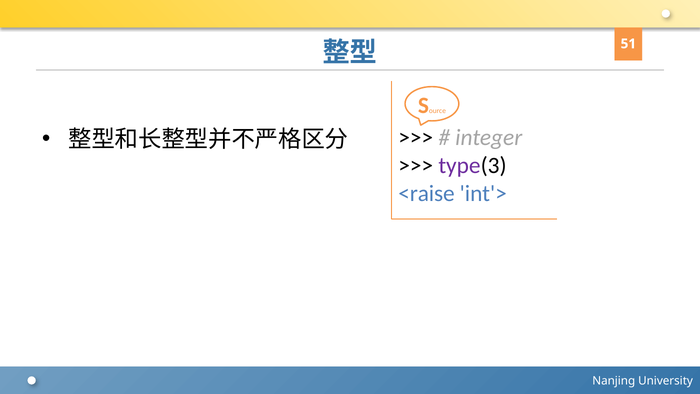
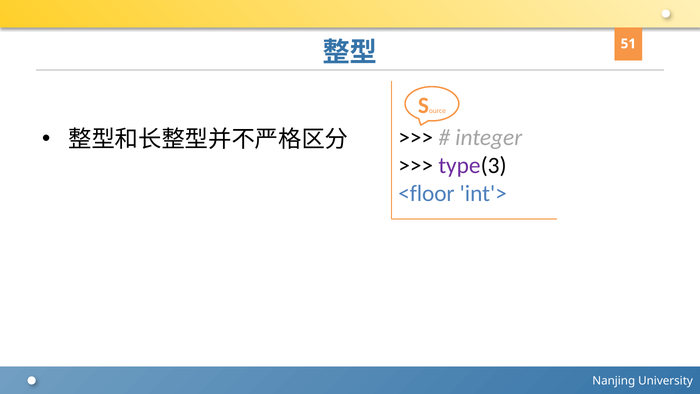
<raise: <raise -> <floor (426, 194)
